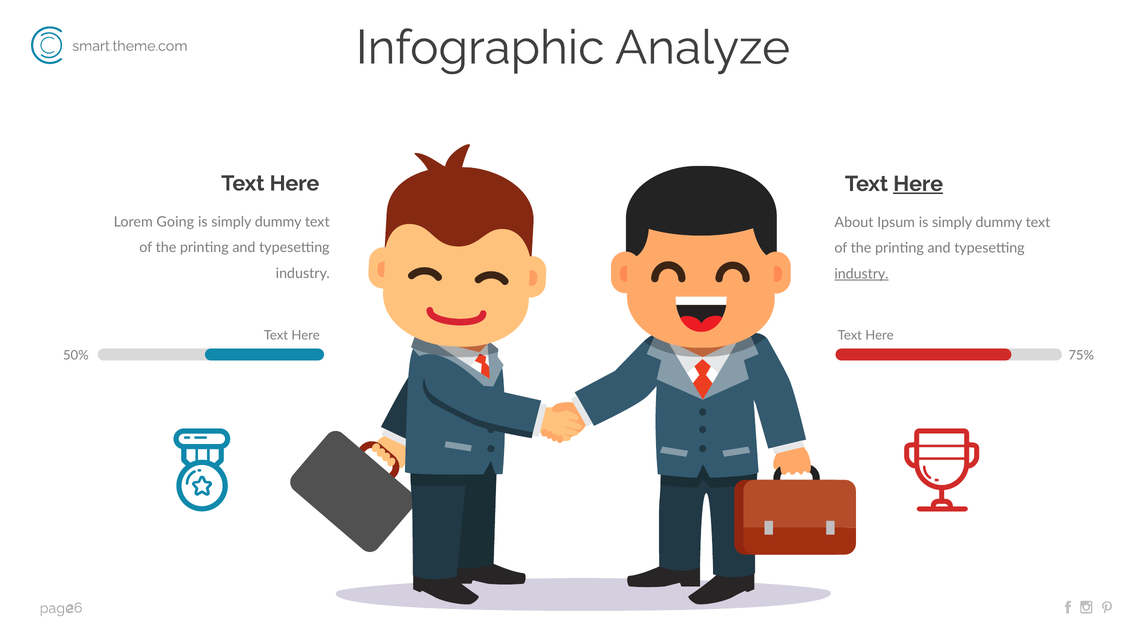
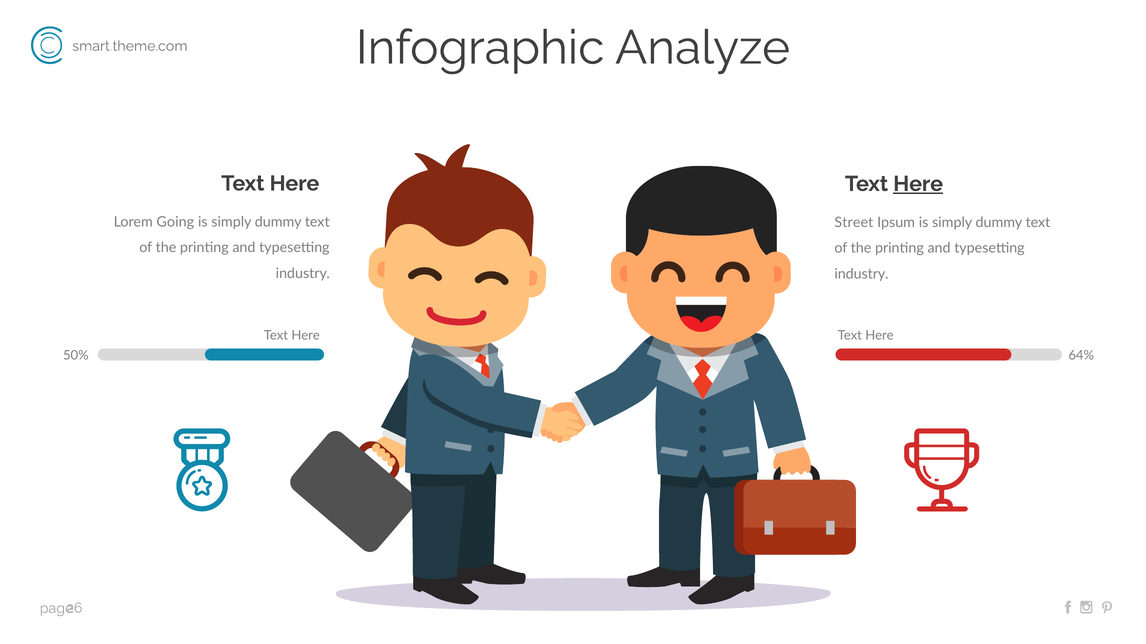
About: About -> Street (854, 223)
industry underline: present -> none (862, 274)
75%: 75% -> 64% (1081, 356)
